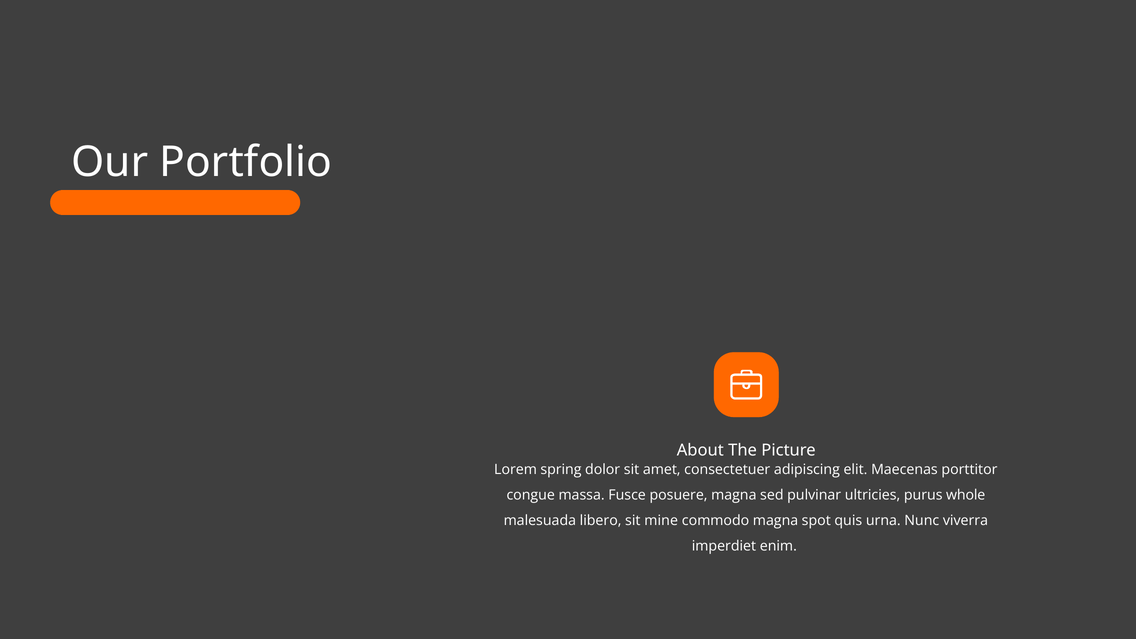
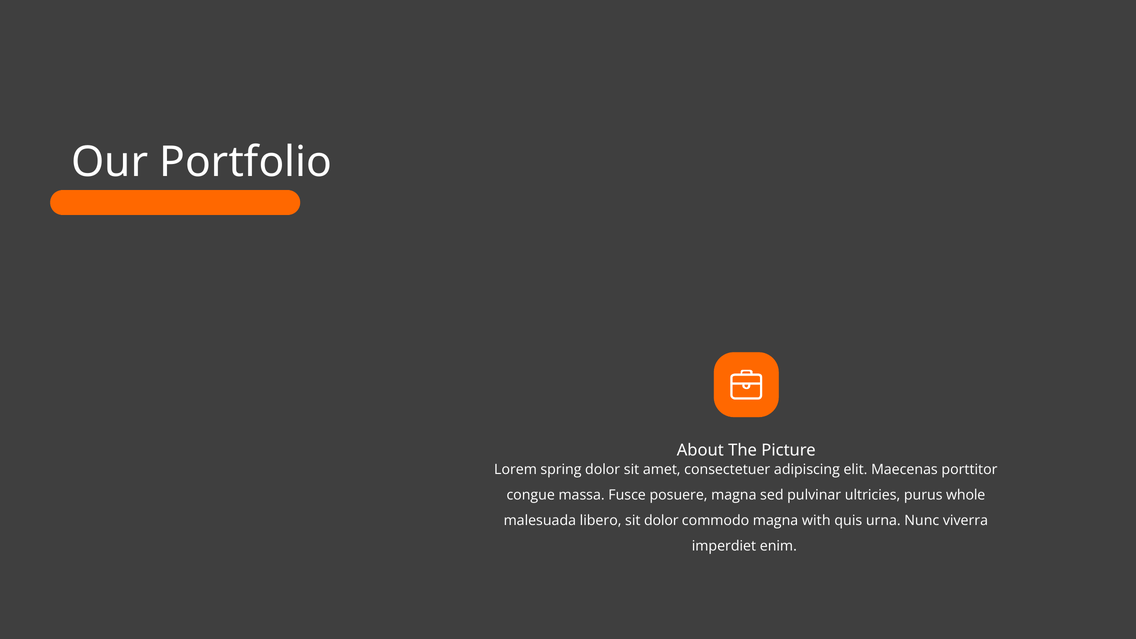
sit mine: mine -> dolor (661, 521)
spot: spot -> with (816, 521)
